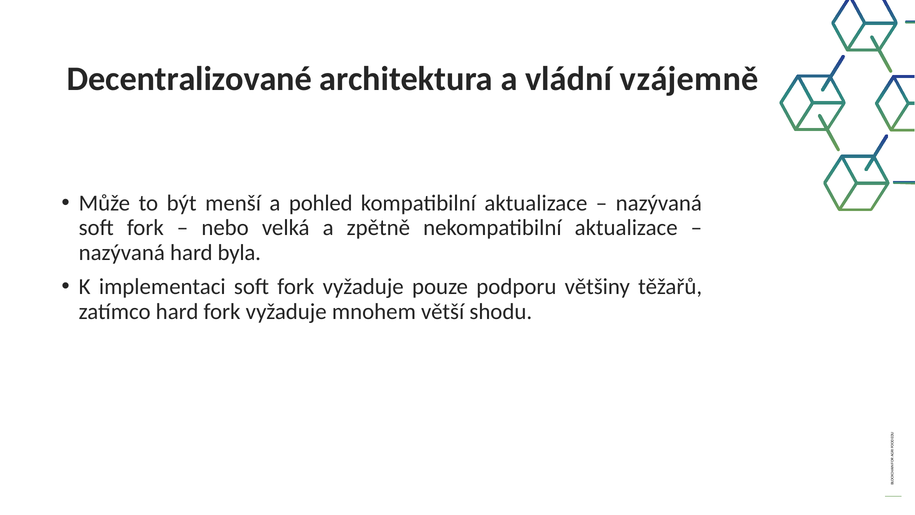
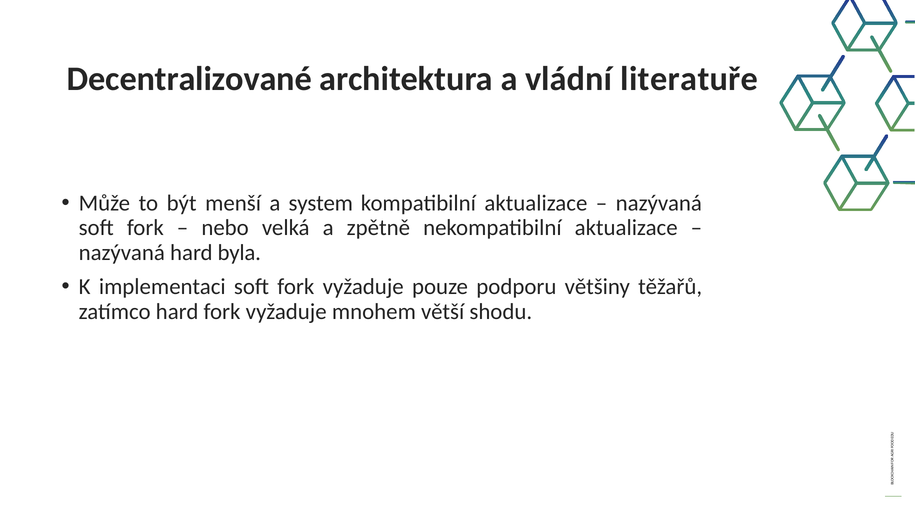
vzájemně: vzájemně -> literatuře (689, 79)
pohled: pohled -> system (321, 203)
